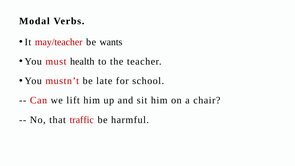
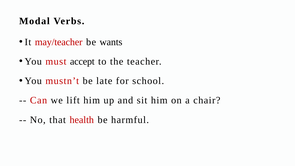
health: health -> accept (82, 61)
traffic: traffic -> health (82, 120)
